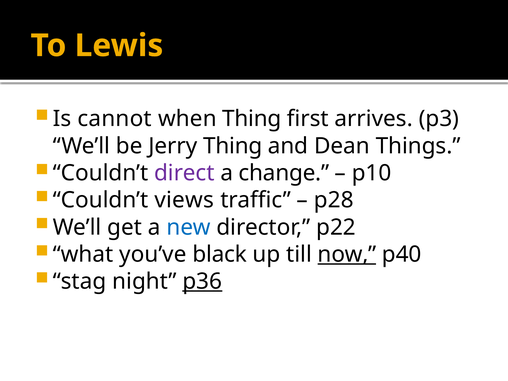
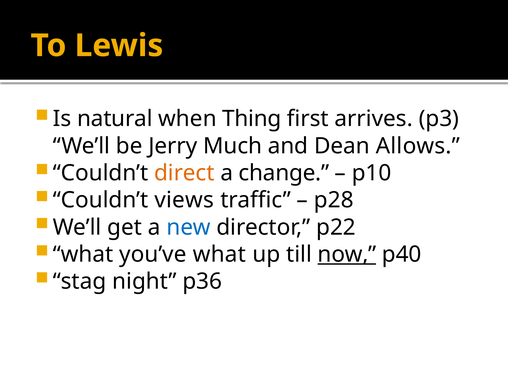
cannot: cannot -> natural (115, 119)
Jerry Thing: Thing -> Much (233, 146)
Things: Things -> Allows (418, 146)
direct colour: purple -> orange (184, 173)
you’ve black: black -> what (219, 254)
p36 underline: present -> none (202, 281)
